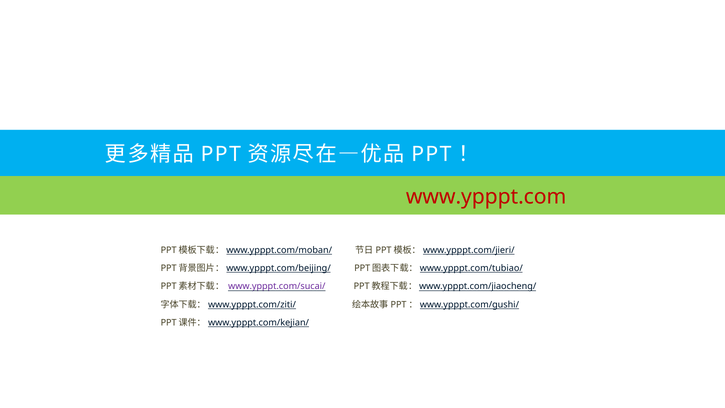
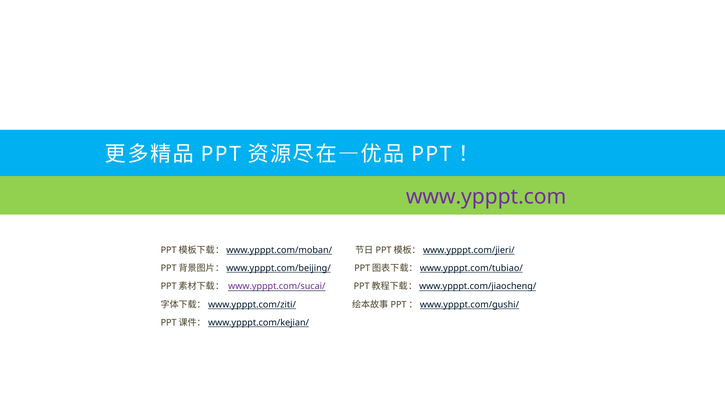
www.ypppt.com colour: red -> purple (486, 196)
